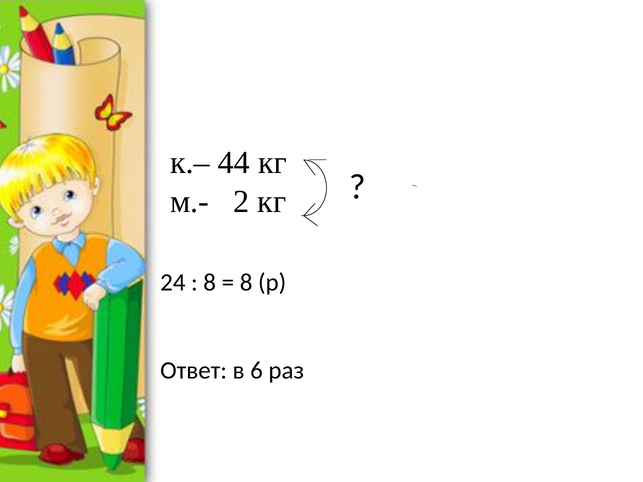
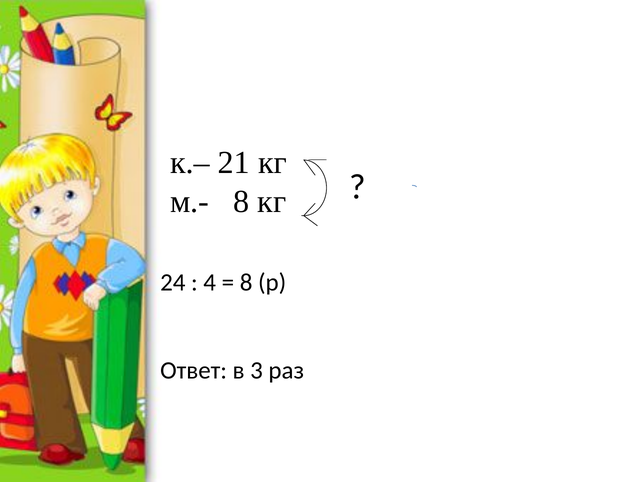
44: 44 -> 21 (234, 163)
м.- 2: 2 -> 8 (241, 202)
8: 8 -> 4 (210, 283)
6: 6 -> 3 (257, 371)
